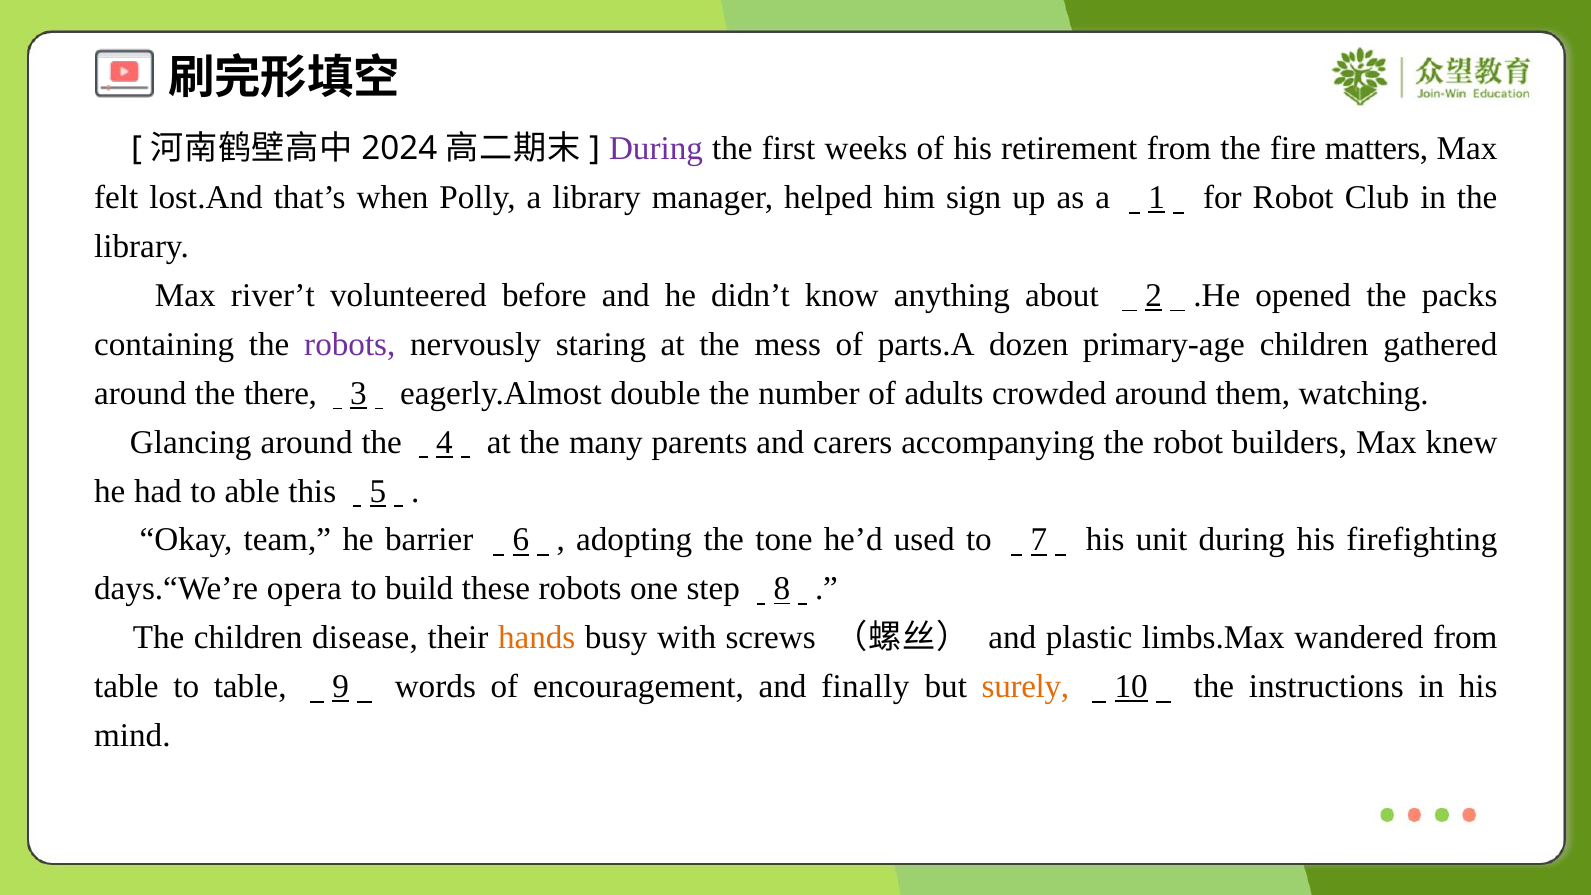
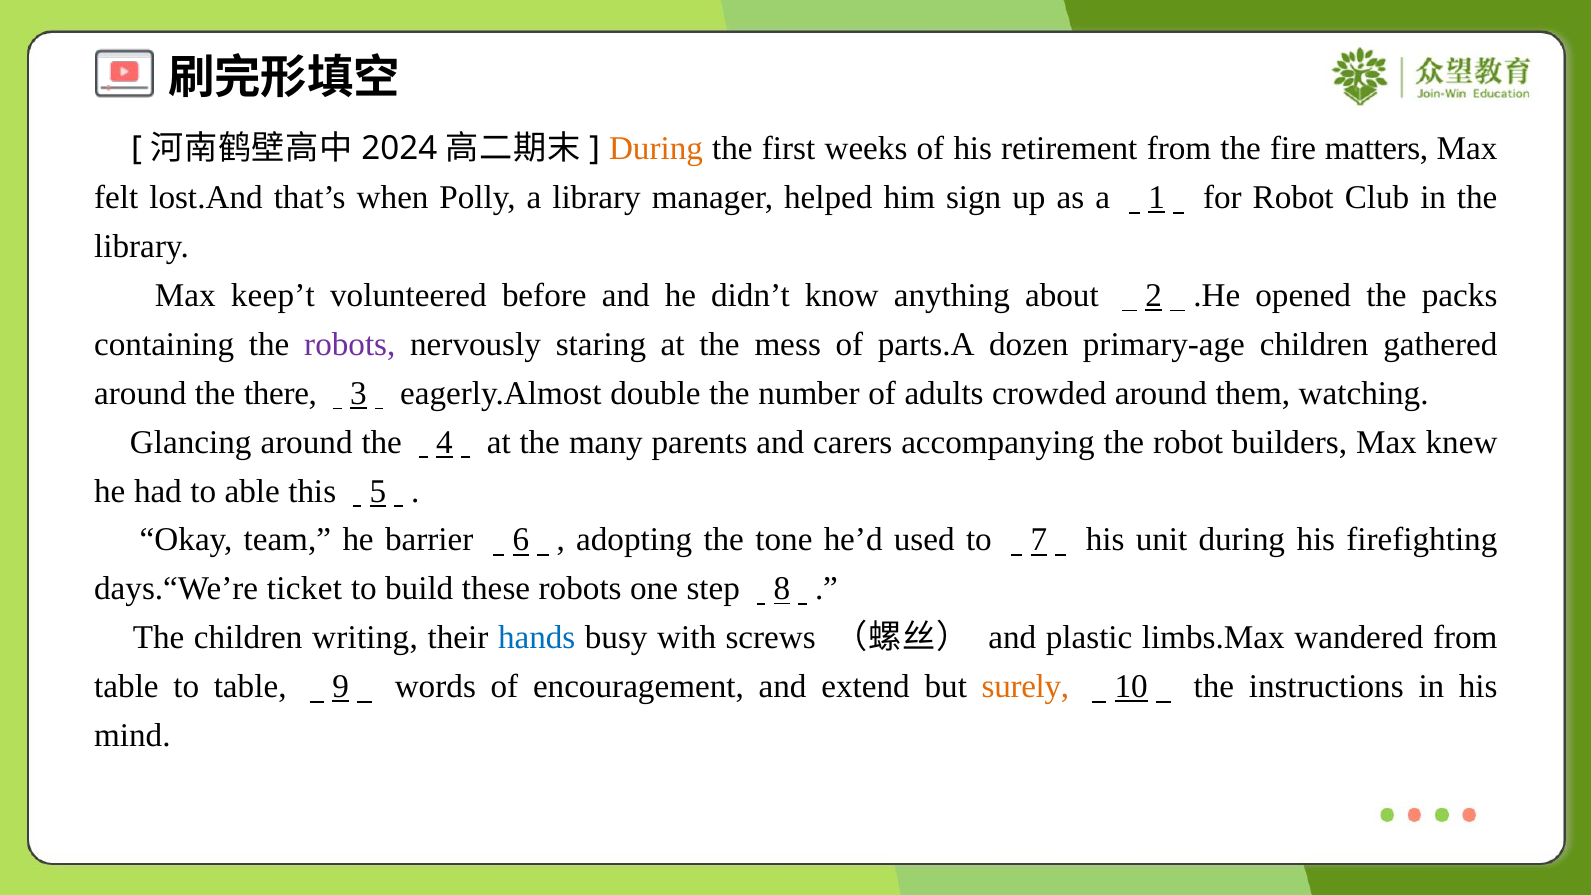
During colour: purple -> orange (656, 149)
river’t: river’t -> keep’t (273, 295)
opera: opera -> ticket (304, 589)
disease: disease -> writing (365, 638)
hands colour: orange -> blue (537, 638)
finally: finally -> extend (866, 687)
